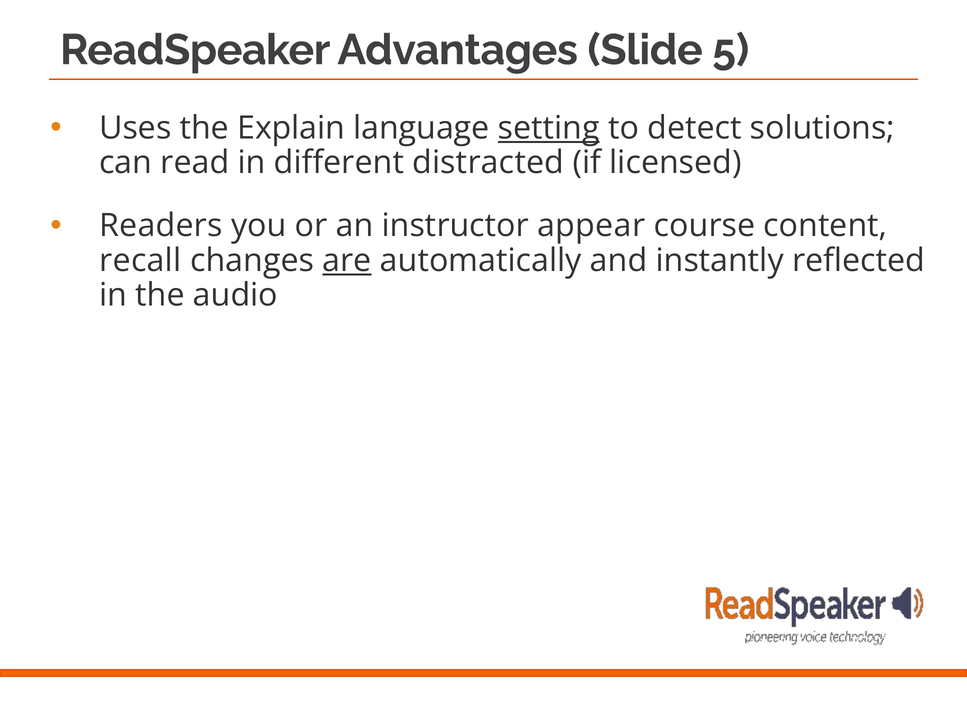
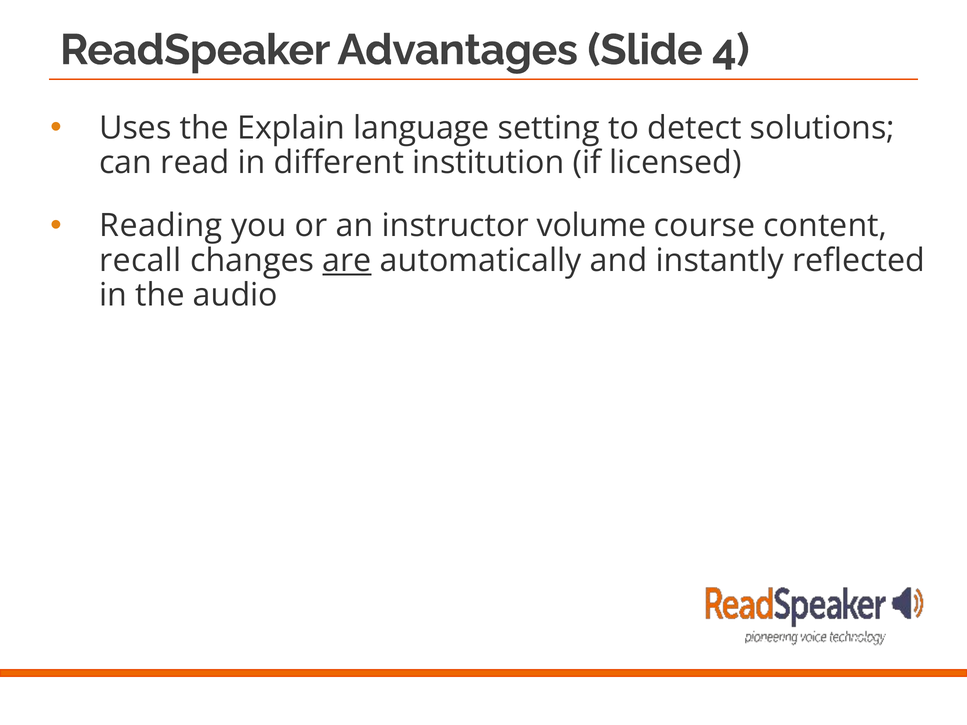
5: 5 -> 4 (731, 50)
setting underline: present -> none (549, 128)
distracted: distracted -> institution (488, 163)
Readers: Readers -> Reading (161, 226)
appear: appear -> volume (592, 226)
